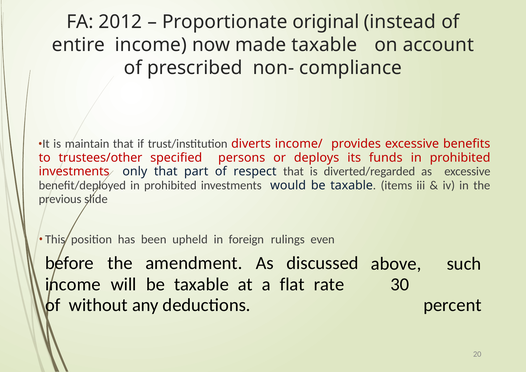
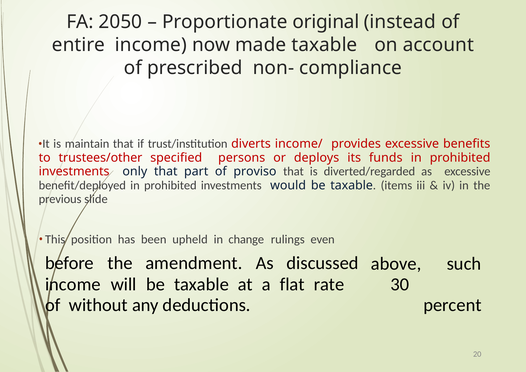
2012: 2012 -> 2050 (120, 22)
respect: respect -> proviso (255, 172)
foreign: foreign -> change (246, 239)
